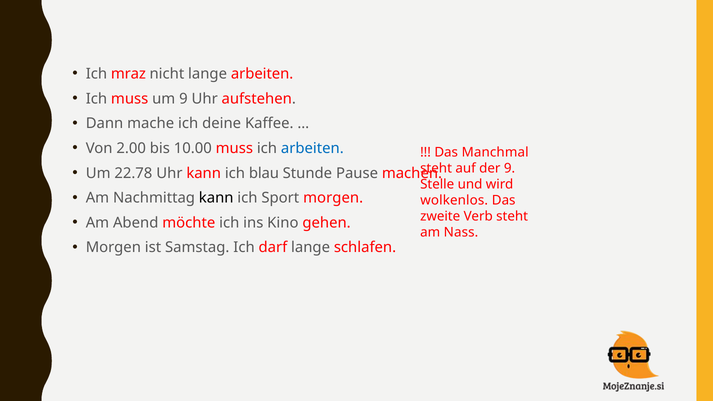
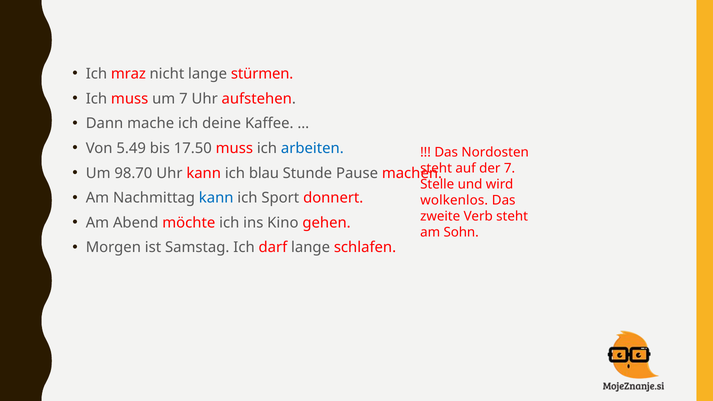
lange arbeiten: arbeiten -> stürmen (262, 74)
um 9: 9 -> 7 (183, 99)
2.00: 2.00 -> 5.49 (131, 148)
10.00: 10.00 -> 17.50 (193, 148)
Manchmal: Manchmal -> Nordosten (495, 152)
der 9: 9 -> 7 (510, 168)
22.78: 22.78 -> 98.70 (133, 173)
kann colour: black -> blue (216, 198)
Sport morgen: morgen -> donnert (333, 198)
Nass: Nass -> Sohn (461, 233)
